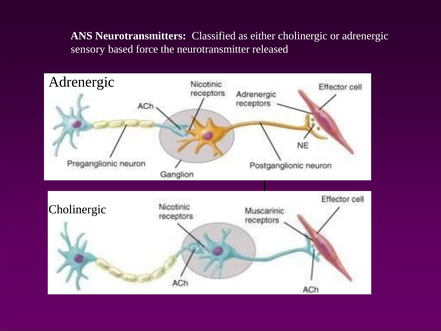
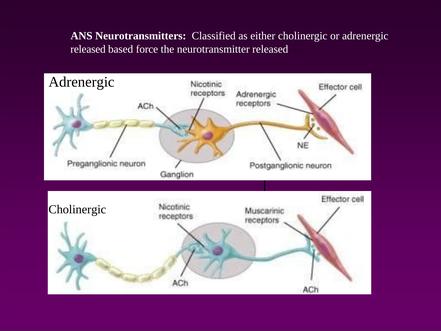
sensory: sensory -> released (88, 49)
